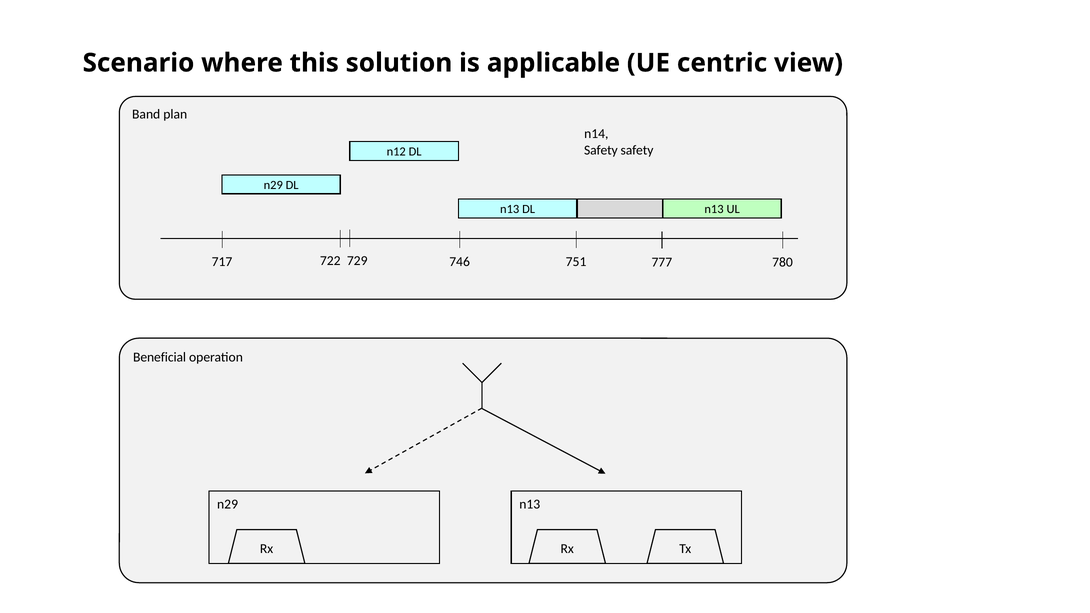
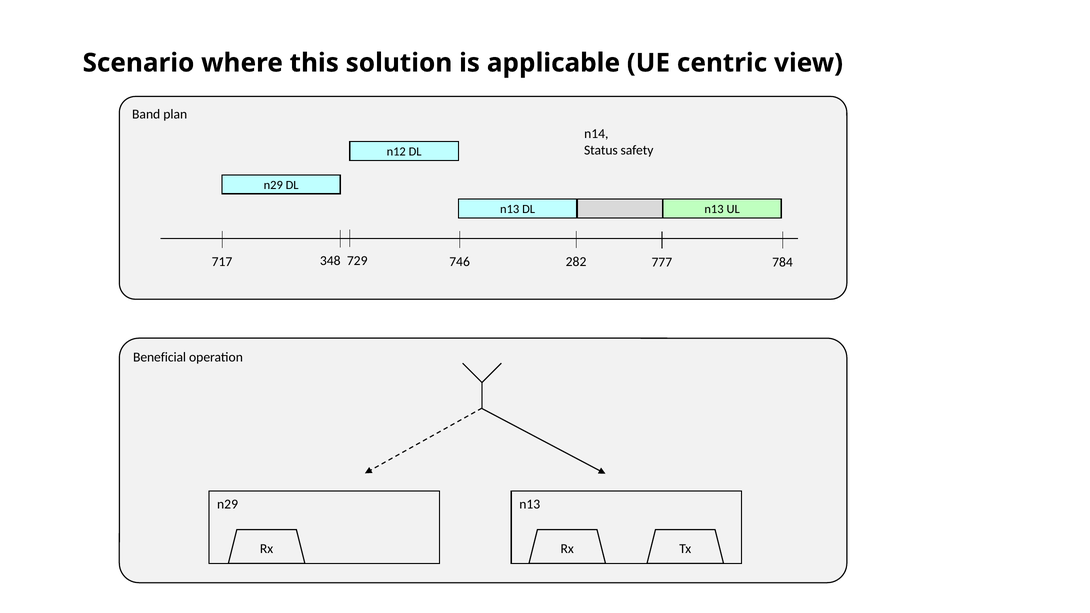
Safety: Safety -> Status (601, 150)
722: 722 -> 348 (330, 261)
751: 751 -> 282 (576, 262)
780: 780 -> 784 (783, 262)
